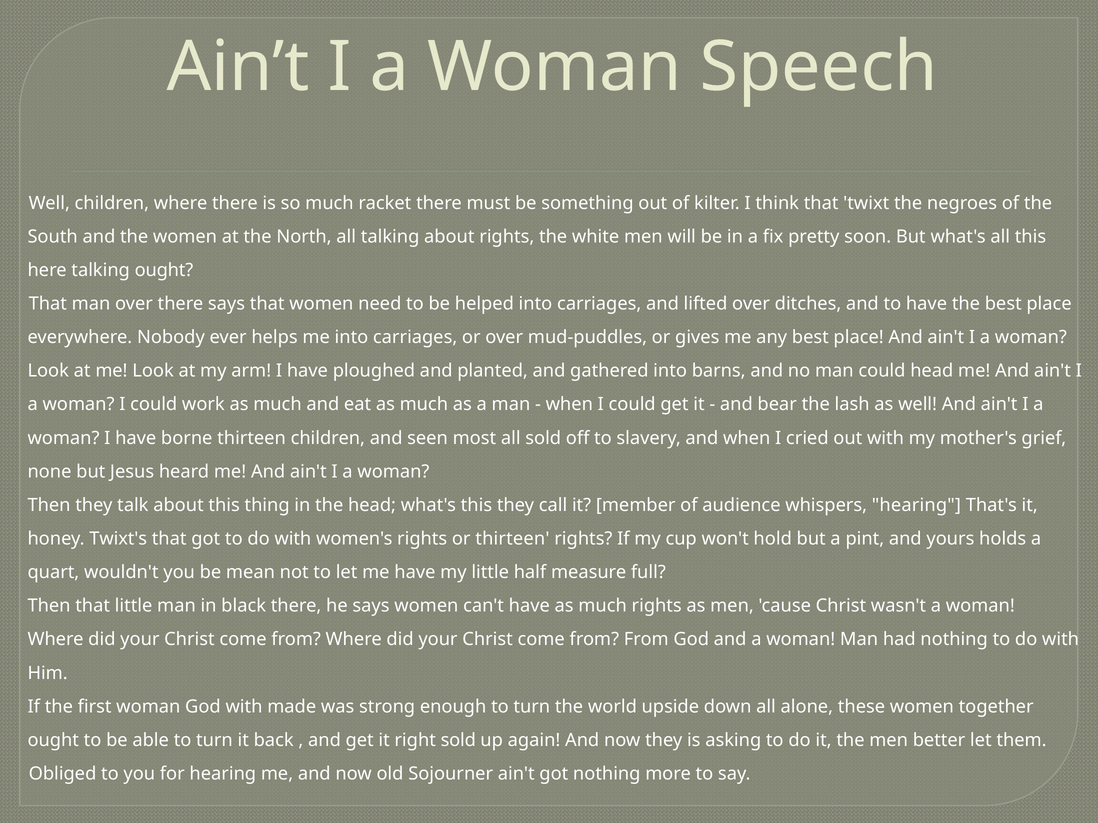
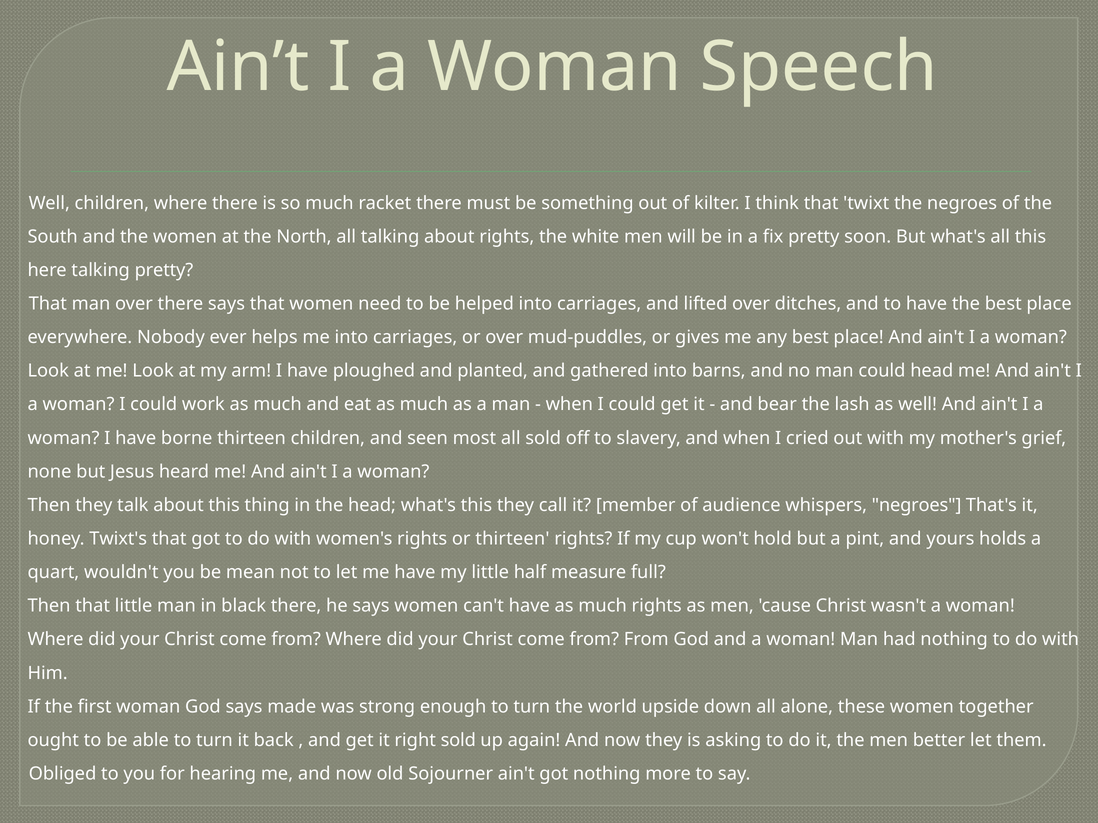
talking ought: ought -> pretty (164, 270)
whispers hearing: hearing -> negroes (917, 505)
God with: with -> says (244, 707)
